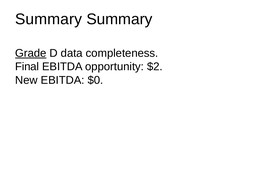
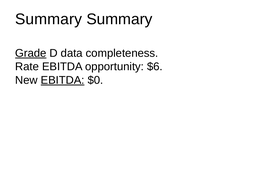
Final: Final -> Rate (27, 67)
$2: $2 -> $6 (155, 67)
EBITDA underline: none -> present (63, 80)
